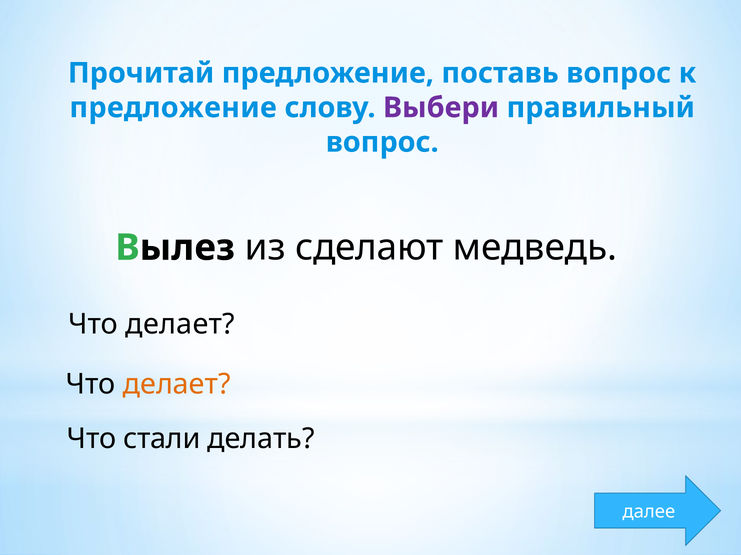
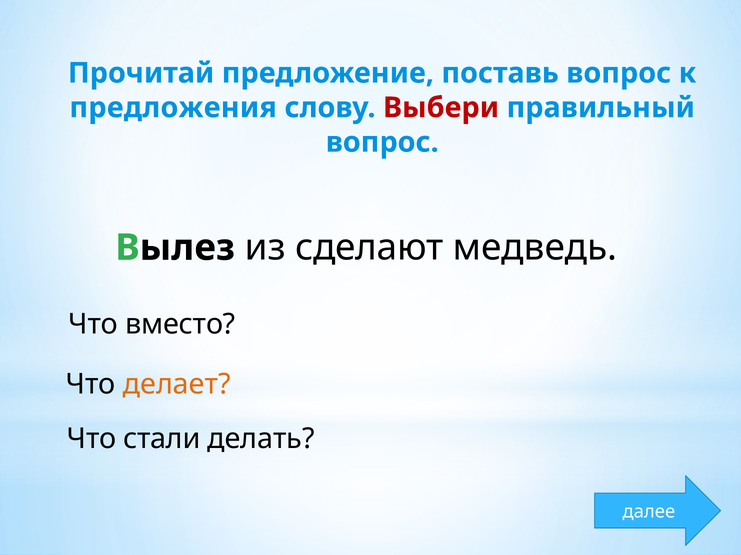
предложение: предложение -> предложения (173, 108)
Выбери colour: purple -> red (441, 108)
делает: делает -> вместо (180, 325)
